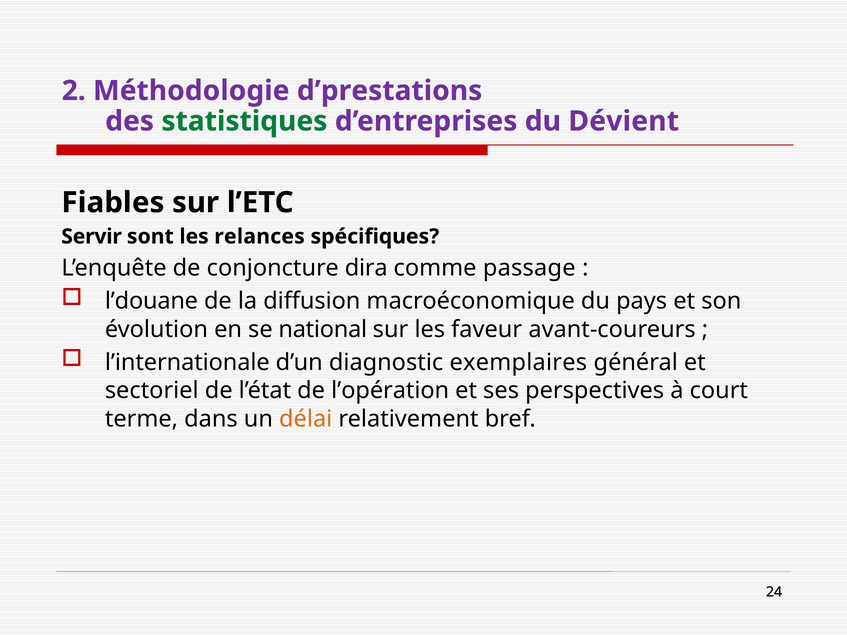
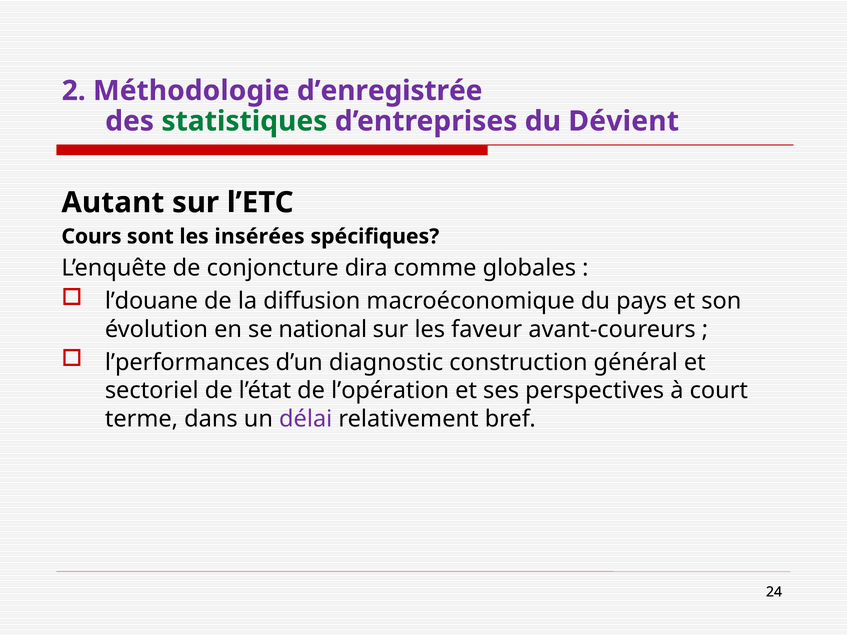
d’prestations: d’prestations -> d’enregistrée (390, 91)
Fiables: Fiables -> Autant (113, 203)
Servir: Servir -> Cours (91, 237)
relances: relances -> insérées (260, 237)
passage: passage -> globales (529, 268)
l’internationale: l’internationale -> l’performances (187, 362)
exemplaires: exemplaires -> construction (518, 362)
délai colour: orange -> purple (306, 419)
